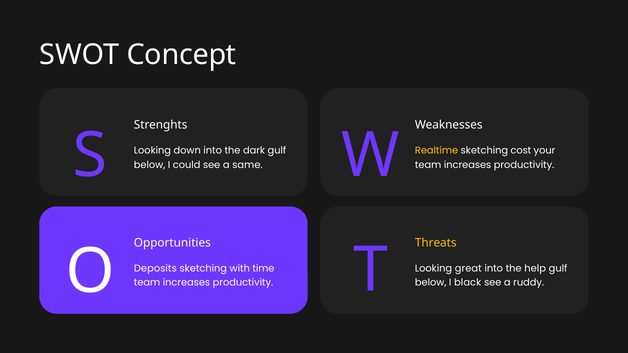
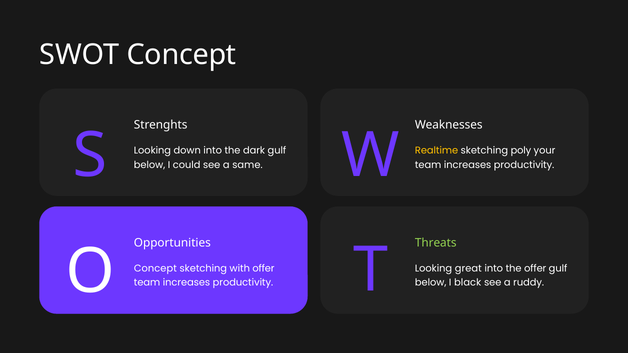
cost: cost -> poly (521, 151)
Threats colour: yellow -> light green (436, 243)
Deposits: Deposits -> Concept (155, 269)
with time: time -> offer (263, 269)
the help: help -> offer (535, 269)
